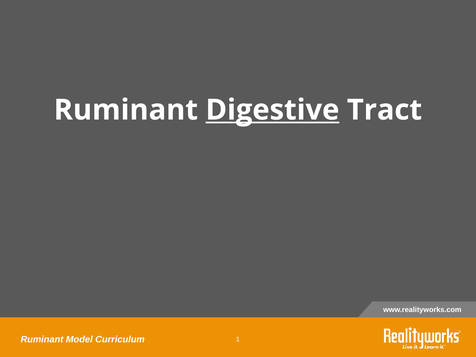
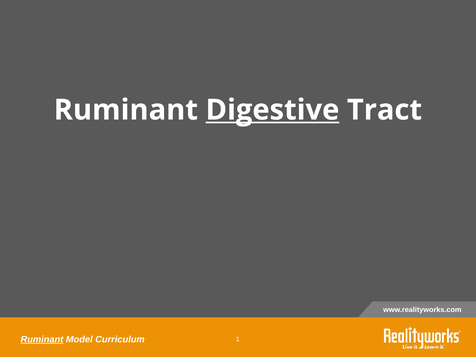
Ruminant underline: none -> present (42, 339)
